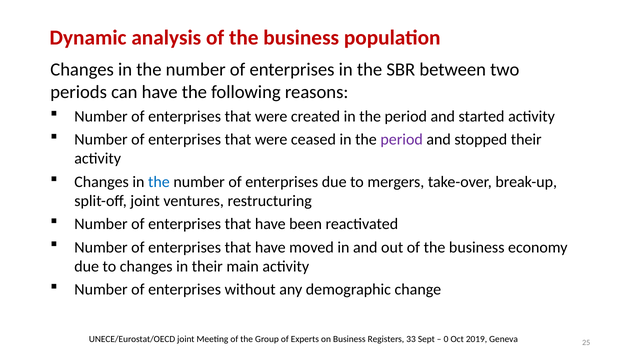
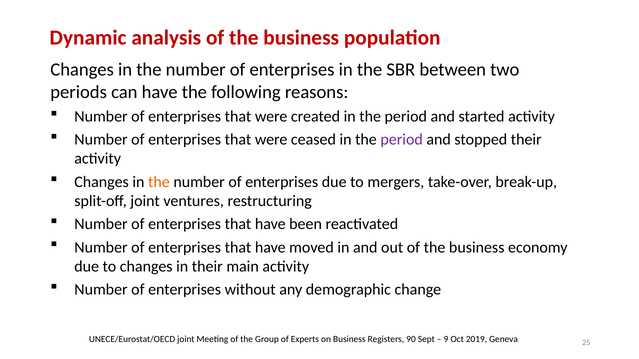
the colour: blue -> orange (159, 182)
33: 33 -> 90 (411, 339)
0: 0 -> 9 (446, 339)
